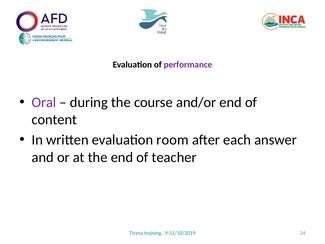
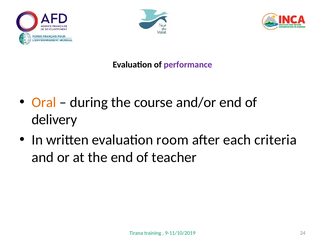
Oral colour: purple -> orange (44, 102)
content: content -> delivery (54, 120)
answer: answer -> criteria (276, 140)
